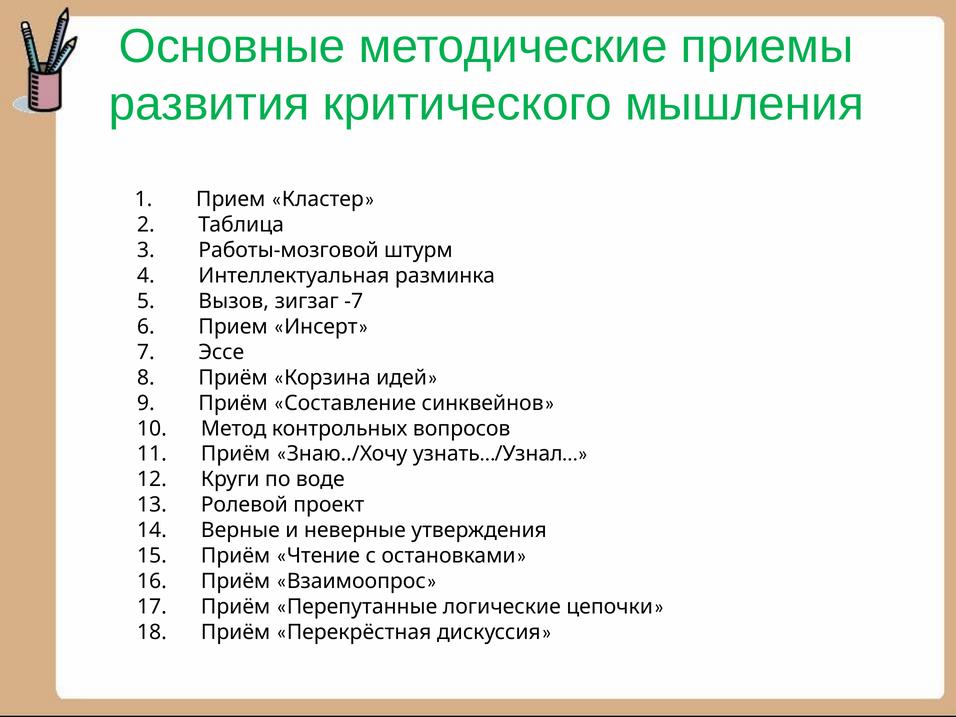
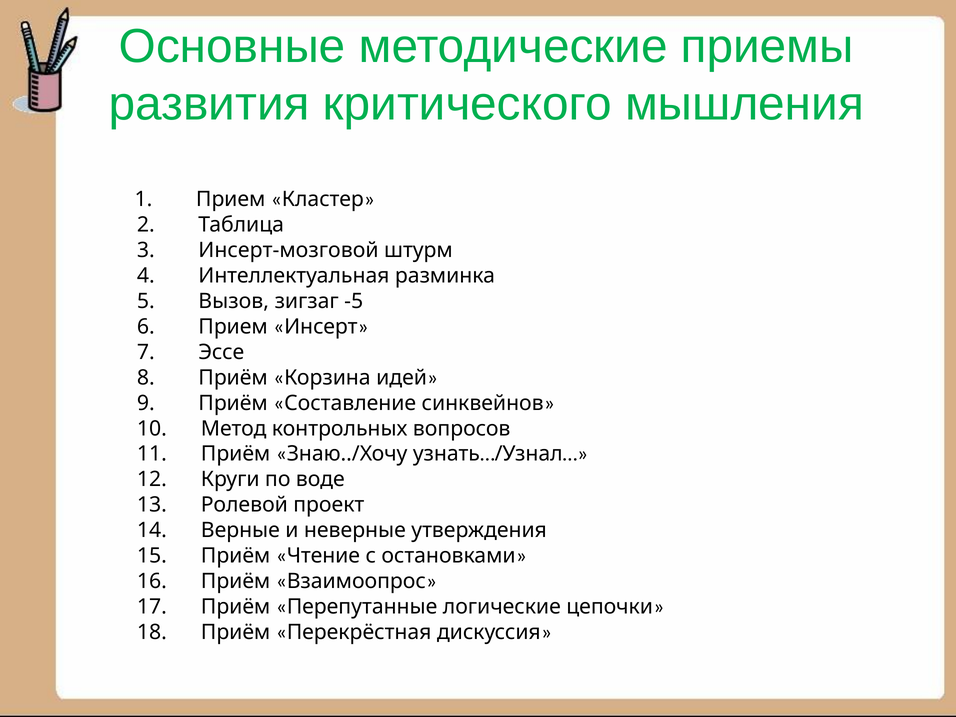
Работы-мозговой: Работы-мозговой -> Инсерт-мозговой (288, 250)
-7: -7 -> -5 (354, 301)
